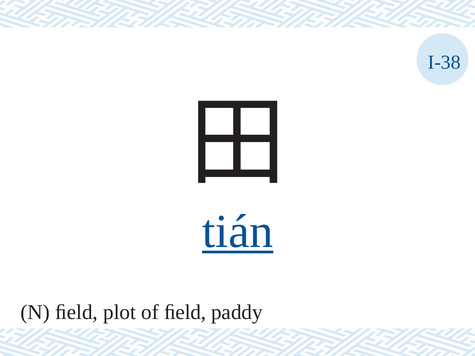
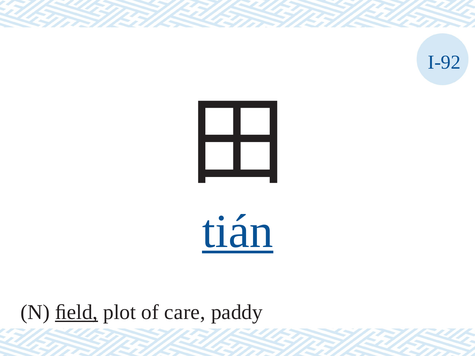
I-38: I-38 -> I-92 (444, 62)
ﬁeld underline: none -> present (77, 313)
of ﬁeld: ﬁeld -> care (185, 313)
